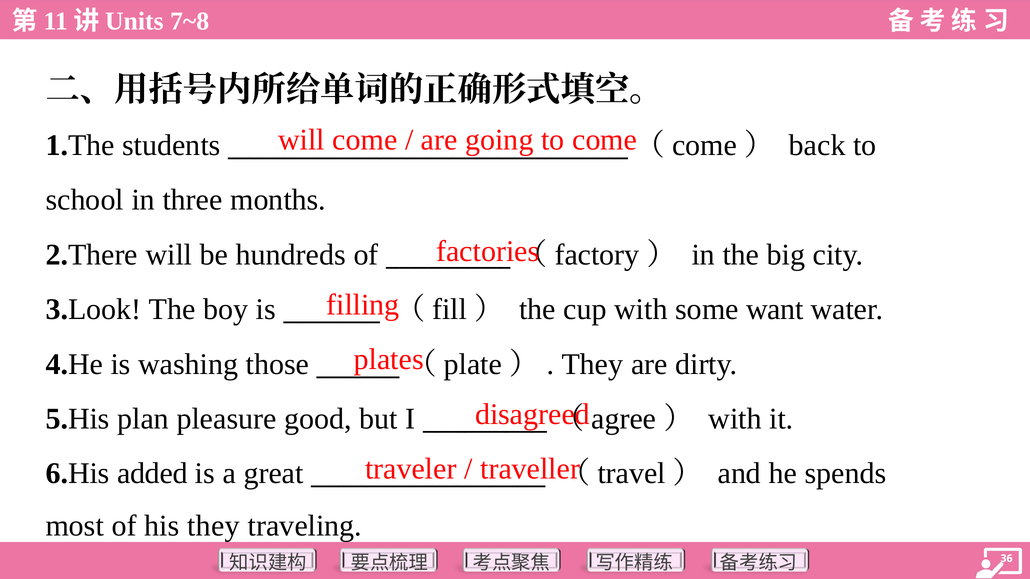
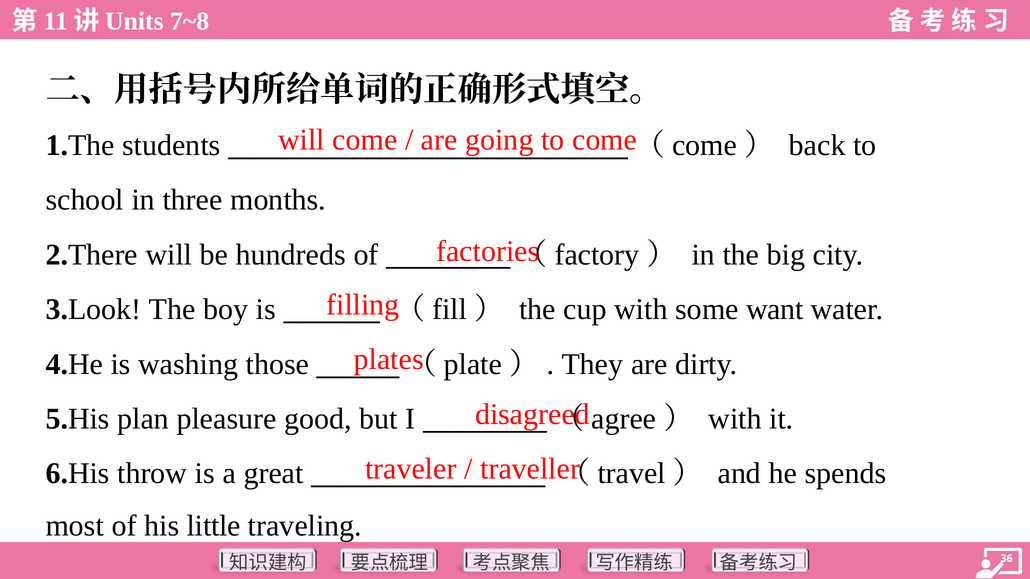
added: added -> throw (152, 474)
his they: they -> little (214, 526)
